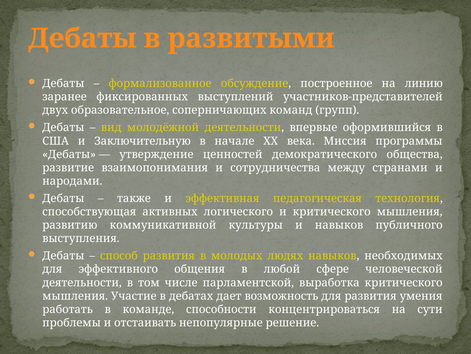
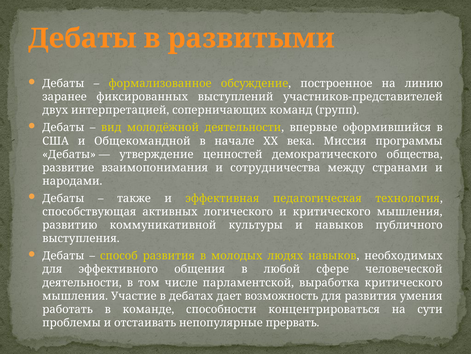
образовательное: образовательное -> интерпретацией (120, 110)
Заключительную: Заключительную -> Общекомандной (142, 141)
решение: решение -> прервать (292, 322)
